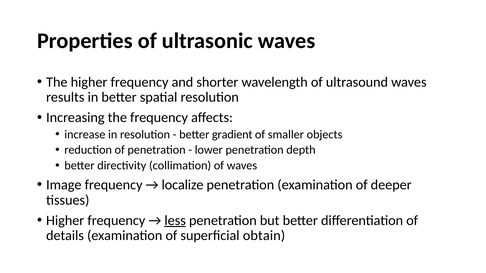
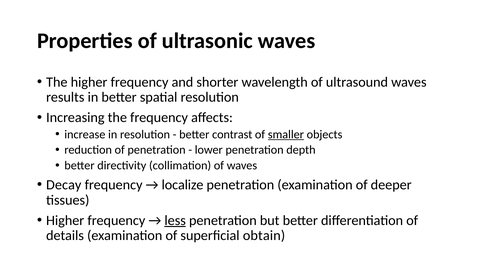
gradient: gradient -> contrast (232, 135)
smaller underline: none -> present (286, 135)
Image: Image -> Decay (64, 185)
